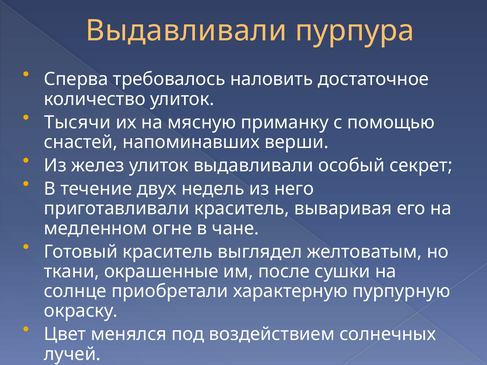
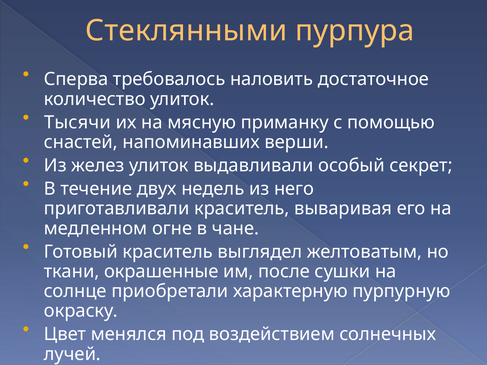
Выдавливали: Выдавливали -> Стеклянными (186, 31)
